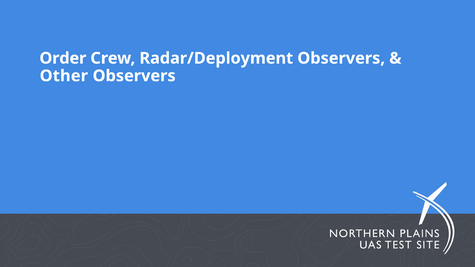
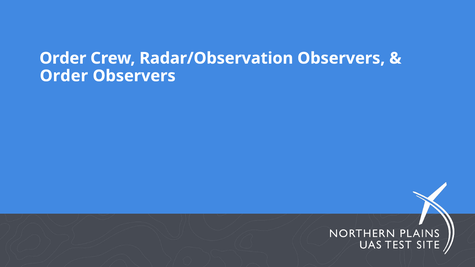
Radar/Deployment: Radar/Deployment -> Radar/Observation (216, 58)
Other: Other -> Order (64, 76)
